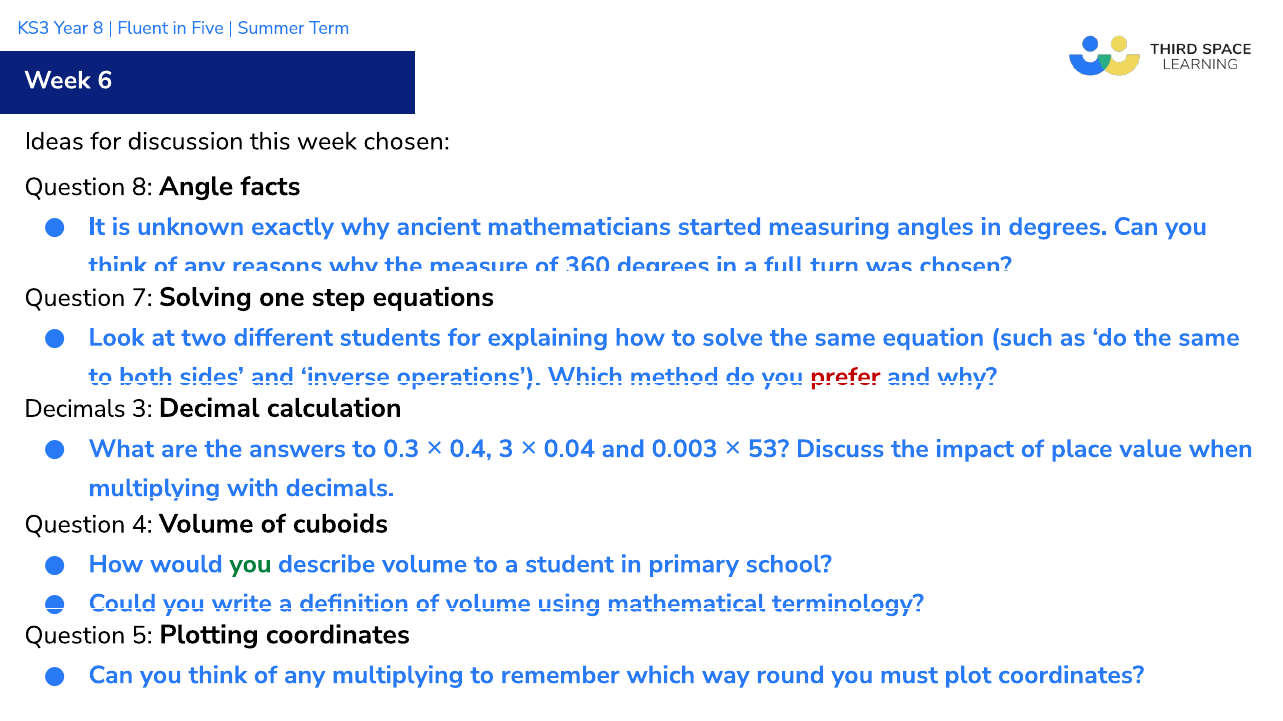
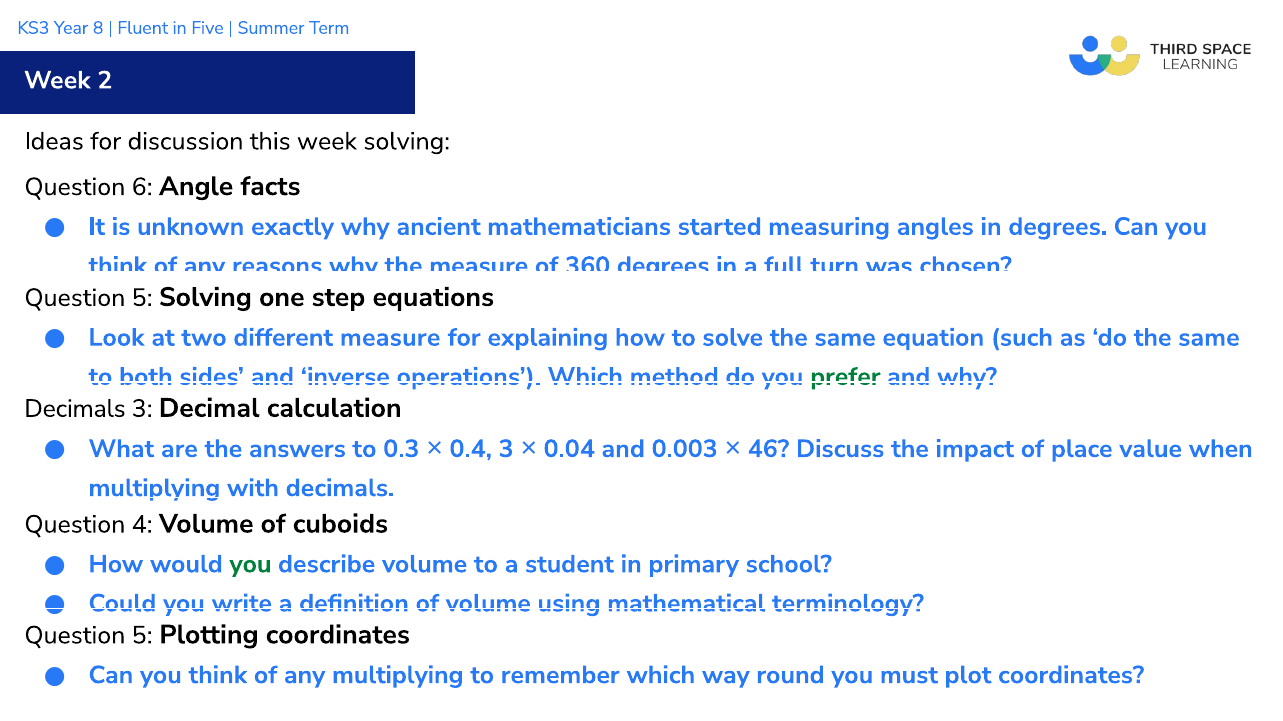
6: 6 -> 2 (105, 80)
week chosen: chosen -> solving (407, 141)
Question 8: 8 -> 6 (142, 187)
7: 7 -> 5 (142, 298)
different students: students -> measure (390, 338)
prefer colour: red -> green (845, 377)
53: 53 -> 46 (769, 449)
